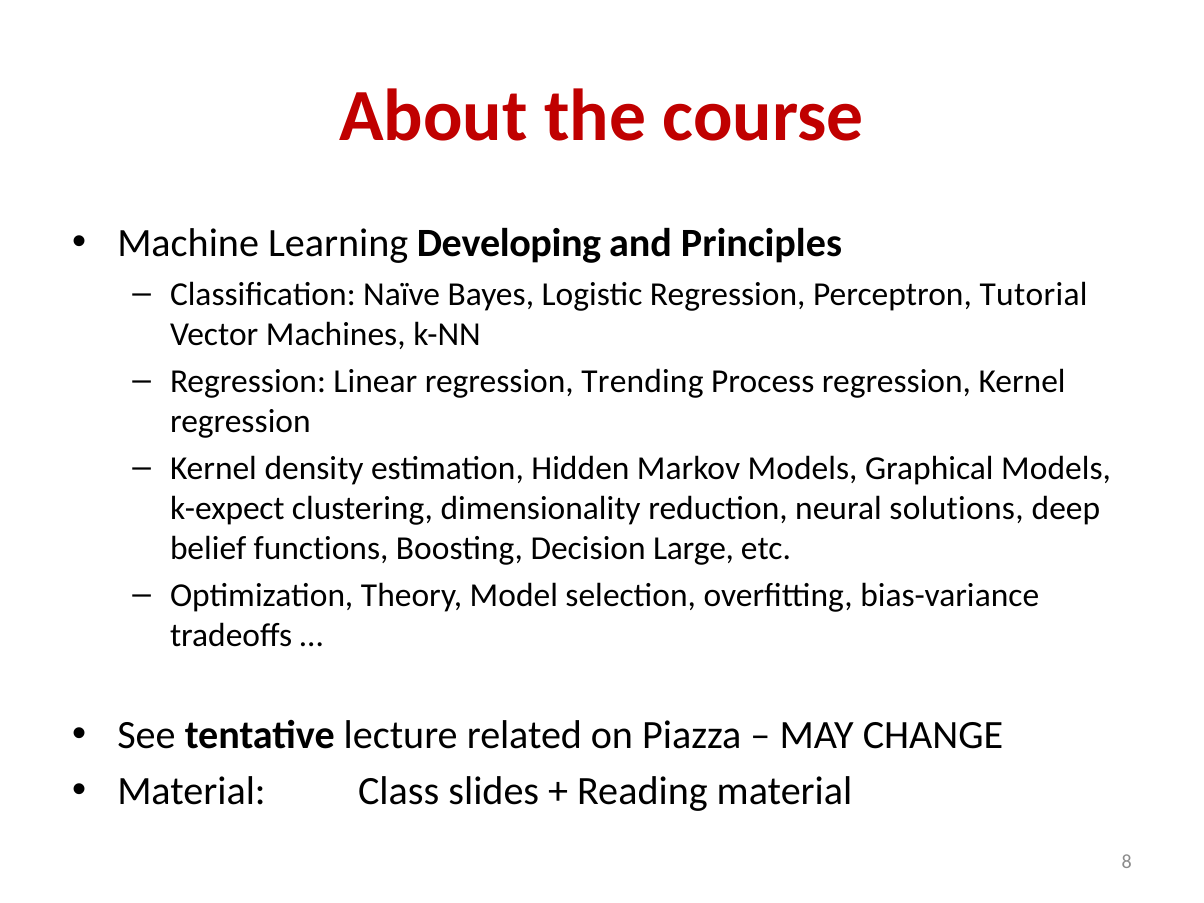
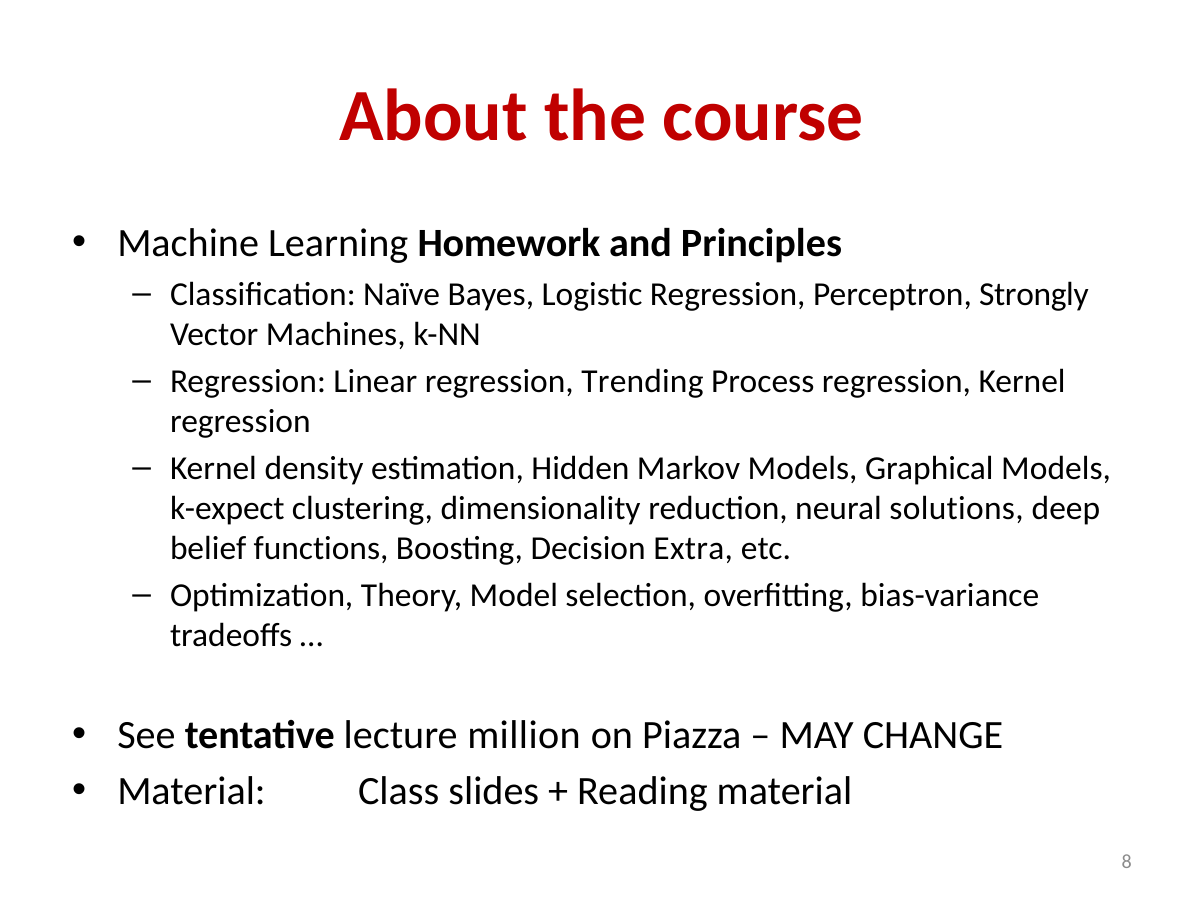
Developing: Developing -> Homework (509, 244)
Tutorial: Tutorial -> Strongly (1034, 294)
Large: Large -> Extra (693, 549)
related: related -> million (524, 735)
